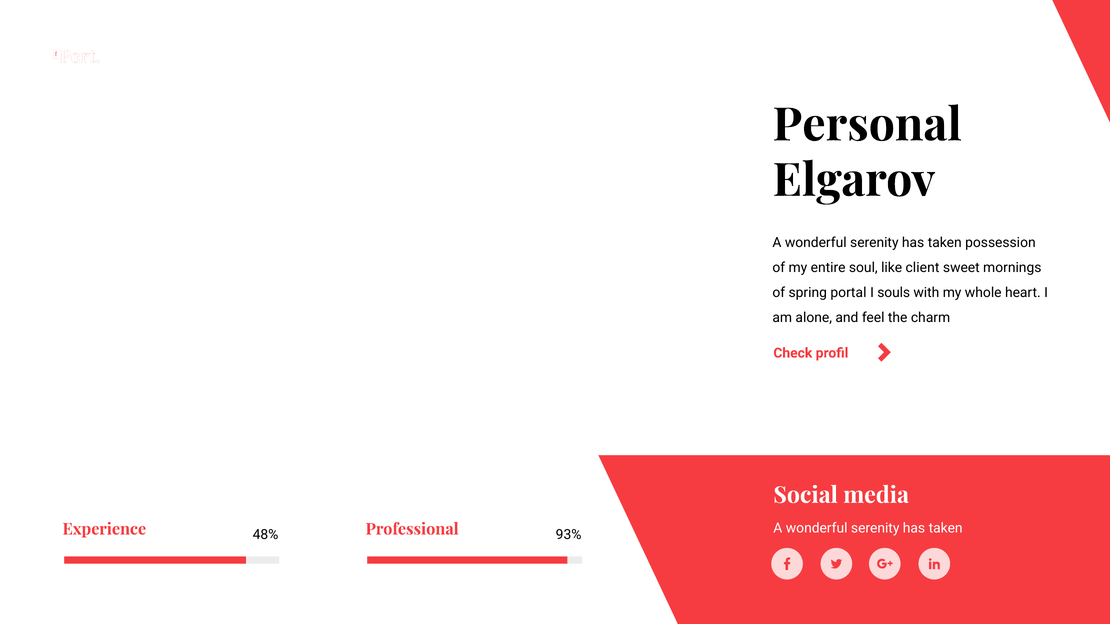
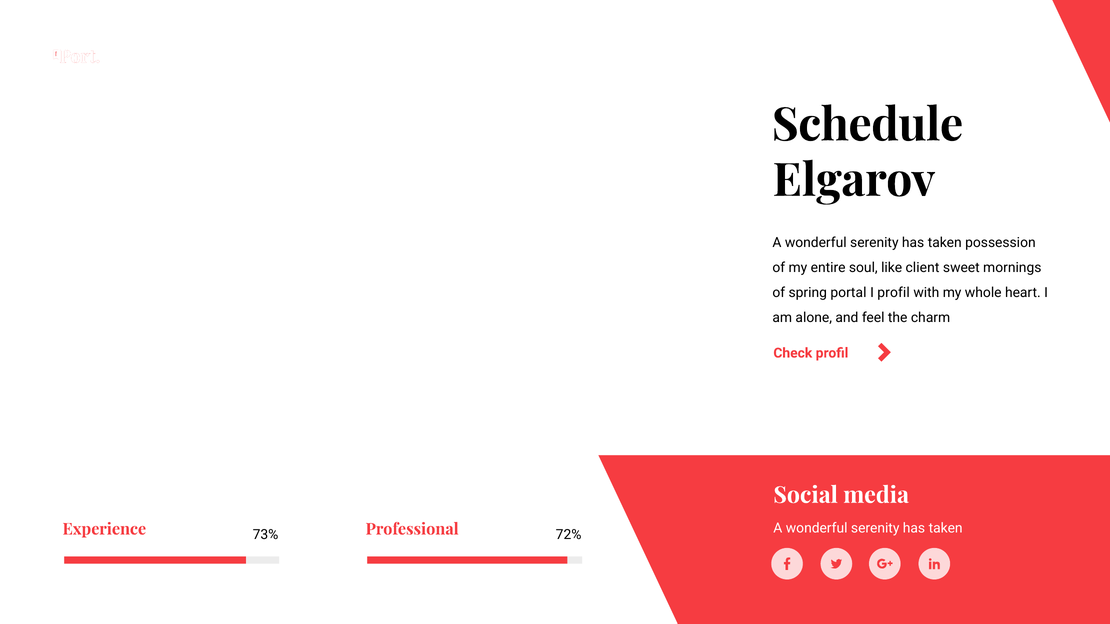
Personal: Personal -> Schedule (867, 125)
I souls: souls -> profil (894, 293)
48%: 48% -> 73% (266, 535)
93%: 93% -> 72% (569, 535)
